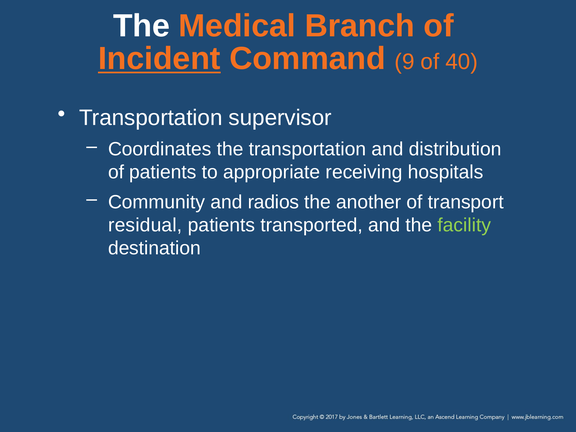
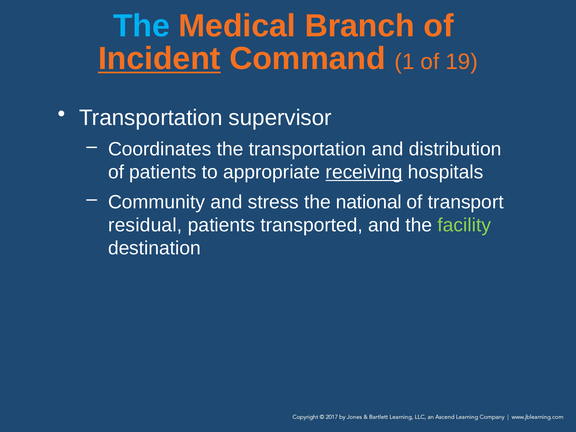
The colour: white -> light blue (141, 26)
9: 9 -> 1 (405, 62)
40: 40 -> 19 (462, 62)
receiving underline: none -> present (364, 172)
radios: radios -> stress (273, 202)
another: another -> national (369, 202)
